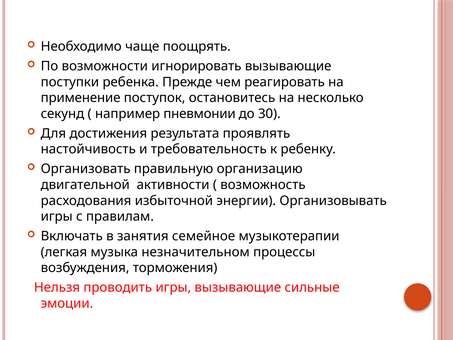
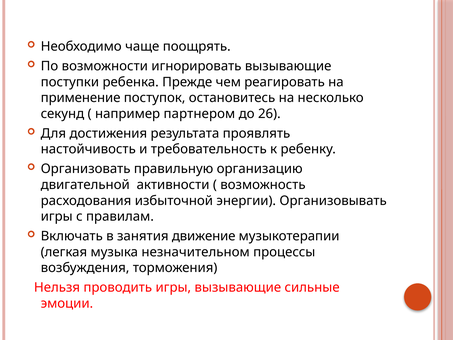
пневмонии: пневмонии -> партнером (199, 114)
30: 30 -> 26 (269, 114)
семейное: семейное -> движение (204, 236)
